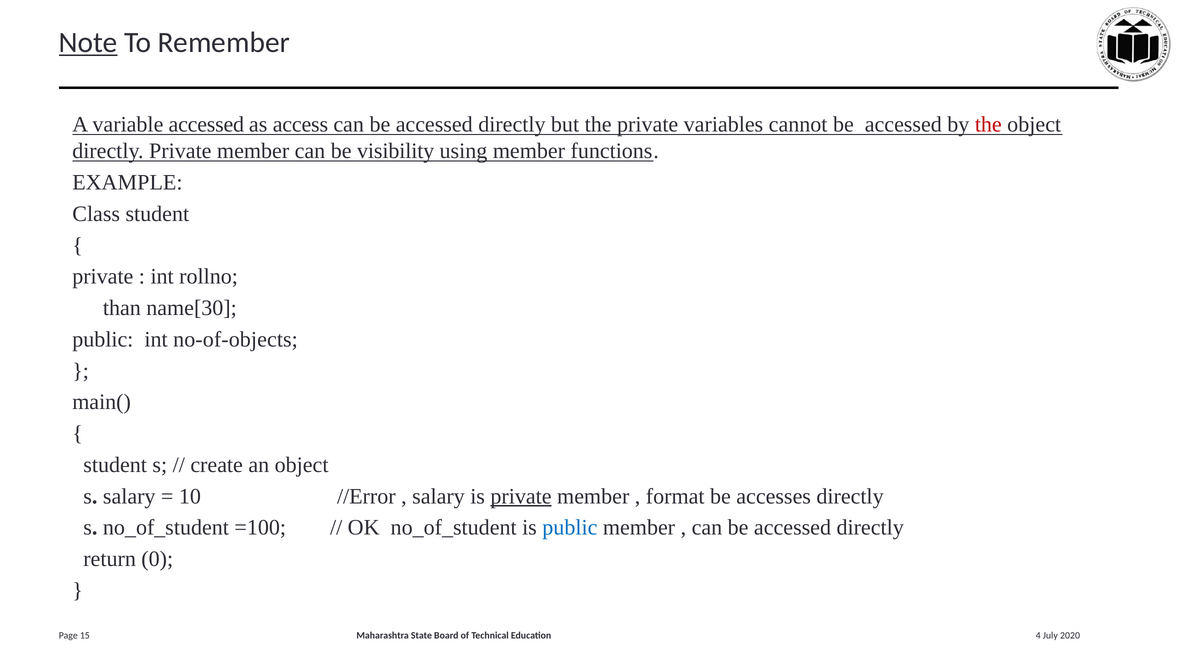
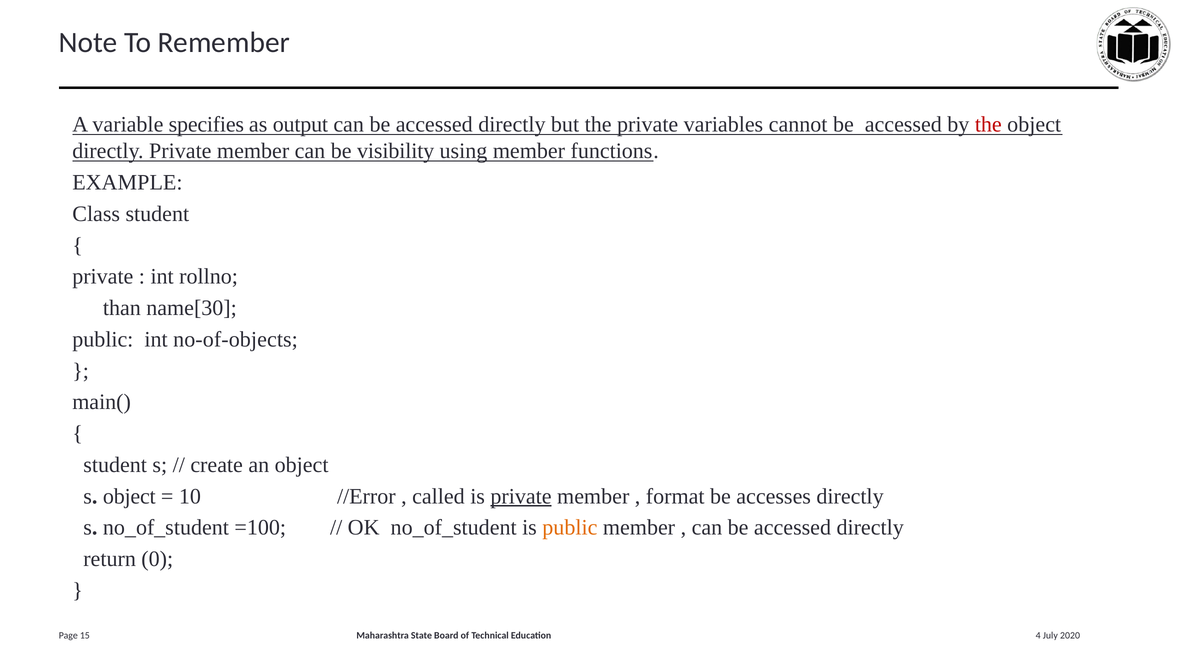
Note underline: present -> none (88, 43)
variable accessed: accessed -> specifies (206, 125)
access: access -> output (300, 125)
s salary: salary -> object (129, 496)
salary: salary -> called (438, 496)
public colour: blue -> orange (570, 527)
